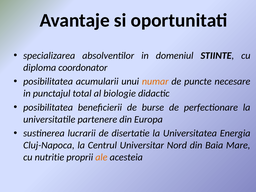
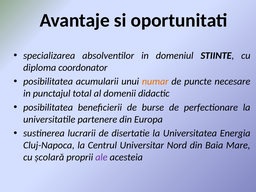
biologie: biologie -> domenii (120, 93)
nutritie: nutritie -> școlară (49, 157)
ale colour: orange -> purple (101, 157)
